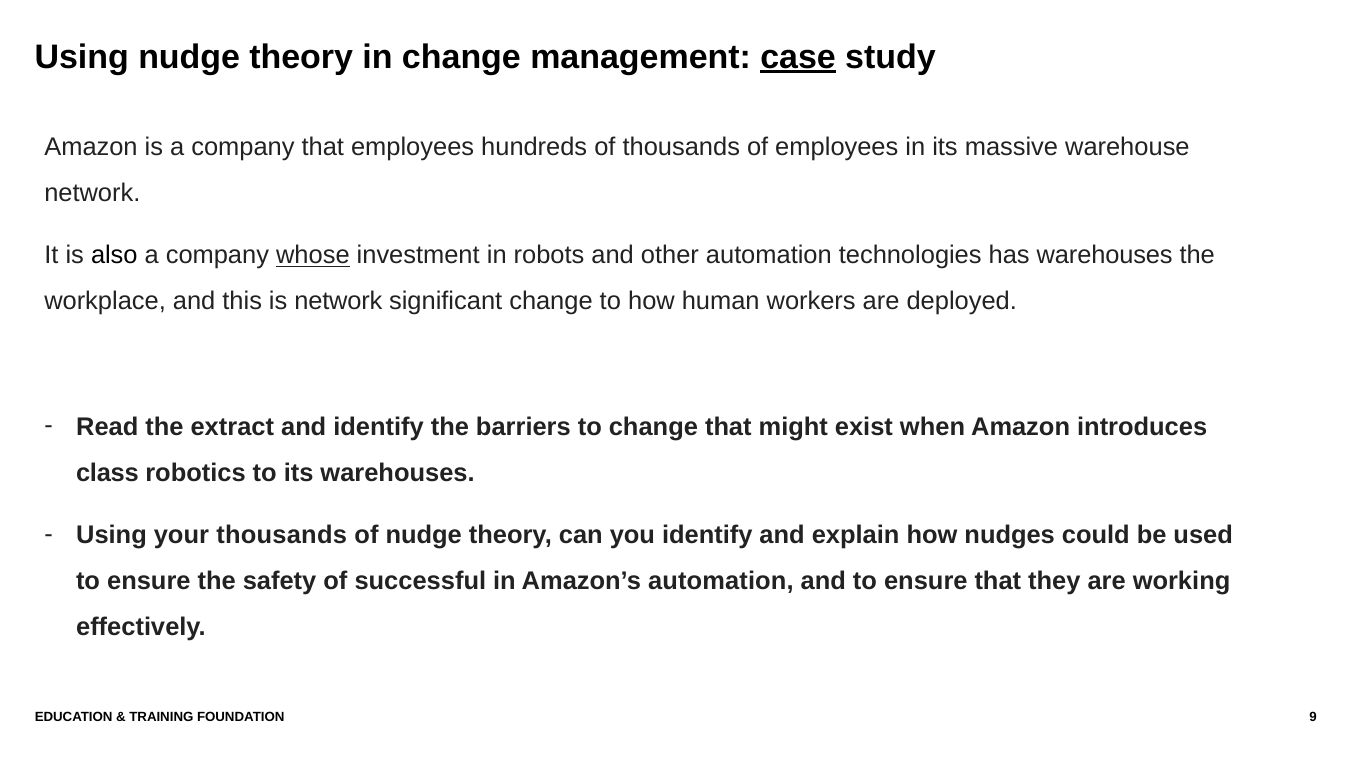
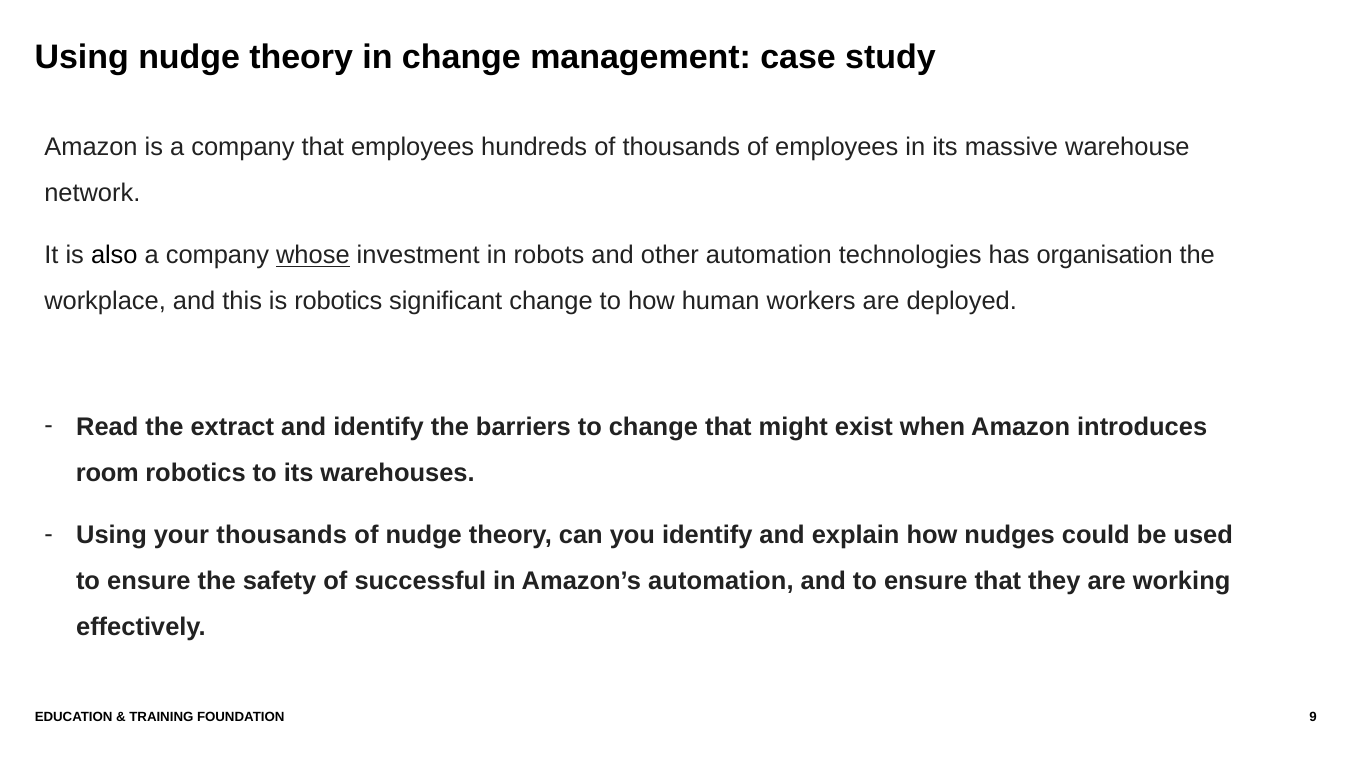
case underline: present -> none (798, 57)
has warehouses: warehouses -> organisation (1105, 255)
is network: network -> robotics (338, 301)
class: class -> room (107, 473)
